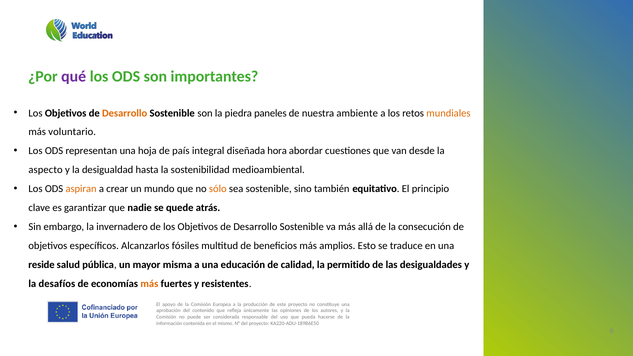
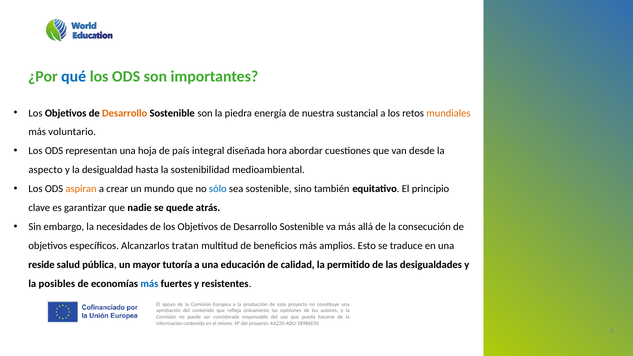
qué colour: purple -> blue (74, 77)
paneles: paneles -> energía (270, 113)
ambiente: ambiente -> sustancial (357, 113)
sólo colour: orange -> blue (218, 189)
invernadero: invernadero -> necesidades (122, 227)
fósiles: fósiles -> tratan (185, 246)
misma: misma -> tutoría (177, 265)
desafíos: desafíos -> posibles (57, 284)
más colour: orange -> blue (149, 284)
